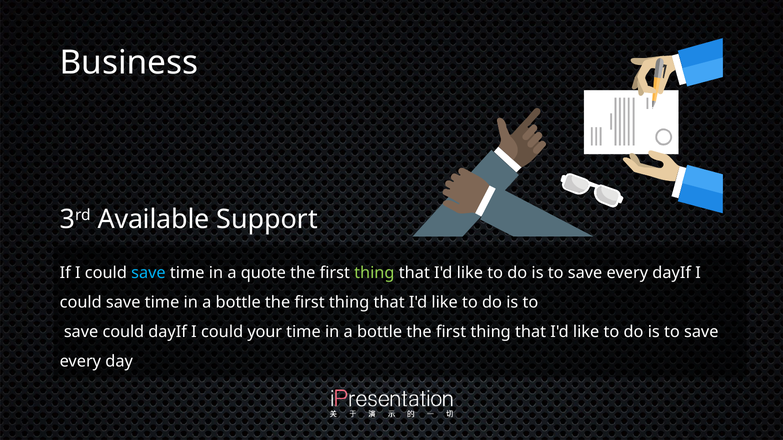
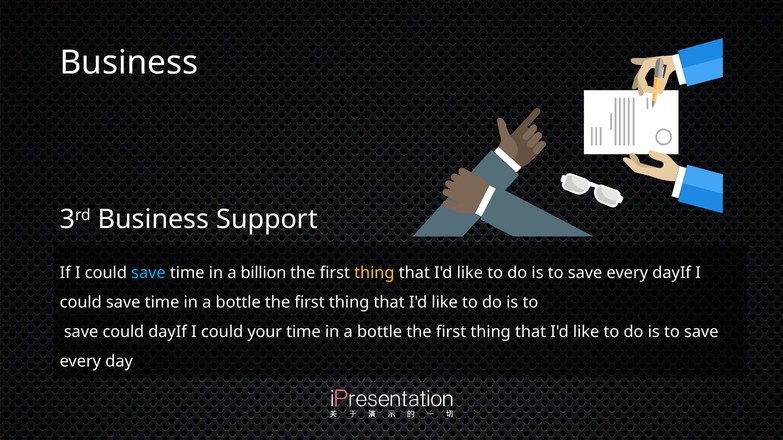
3rd Available: Available -> Business (153, 220)
quote: quote -> billion (263, 273)
thing colour: light green -> yellow (374, 273)
